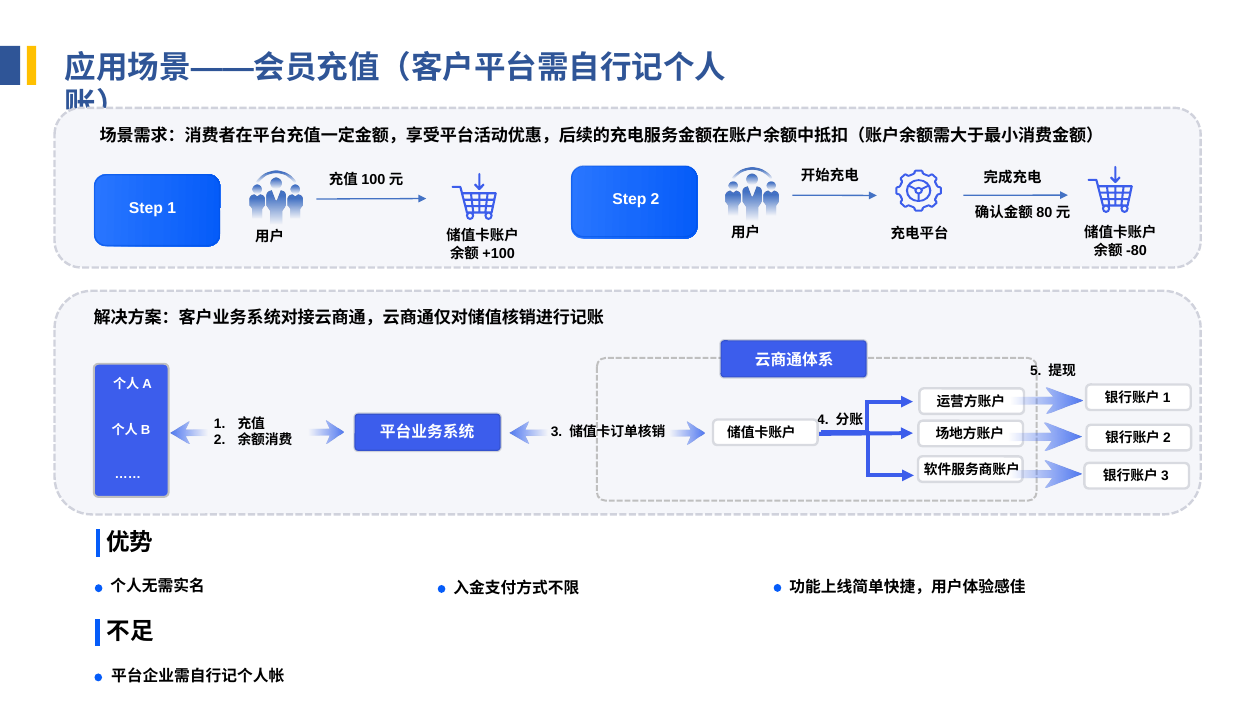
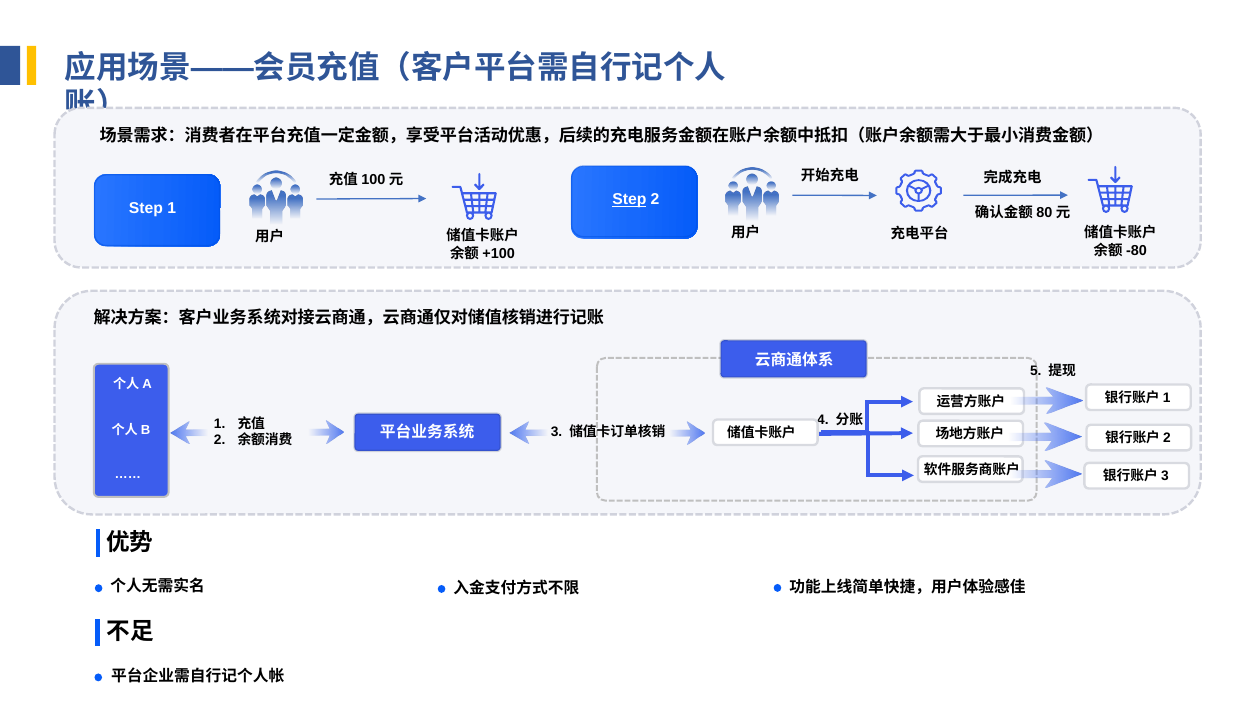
Step underline: none -> present (629, 200)
